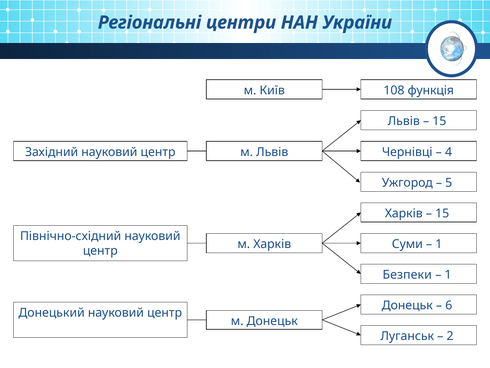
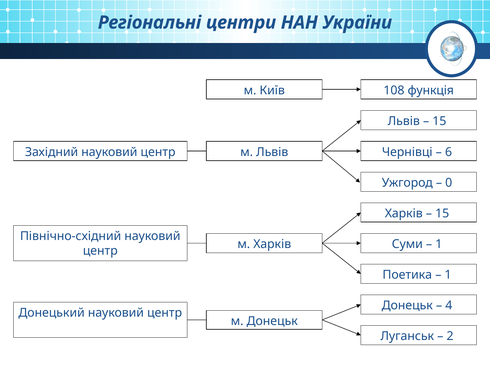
4: 4 -> 6 (449, 152)
5: 5 -> 0 (449, 183)
Безпеки: Безпеки -> Поетика (407, 275)
6: 6 -> 4 (449, 305)
